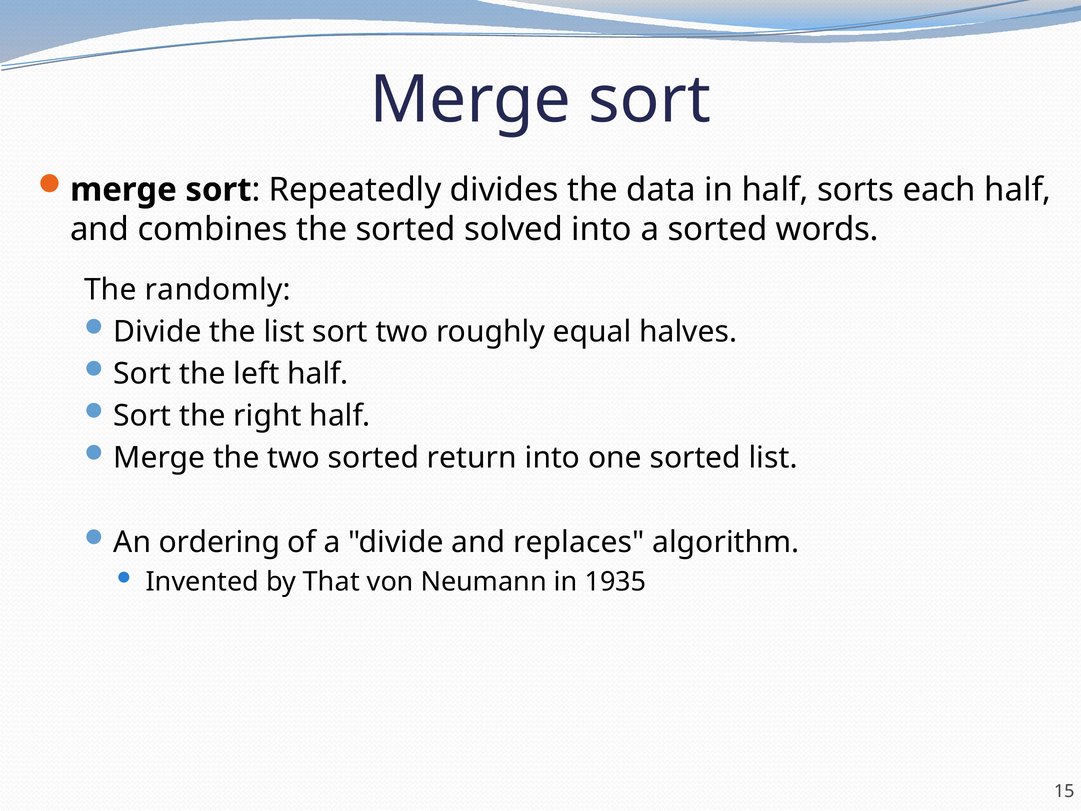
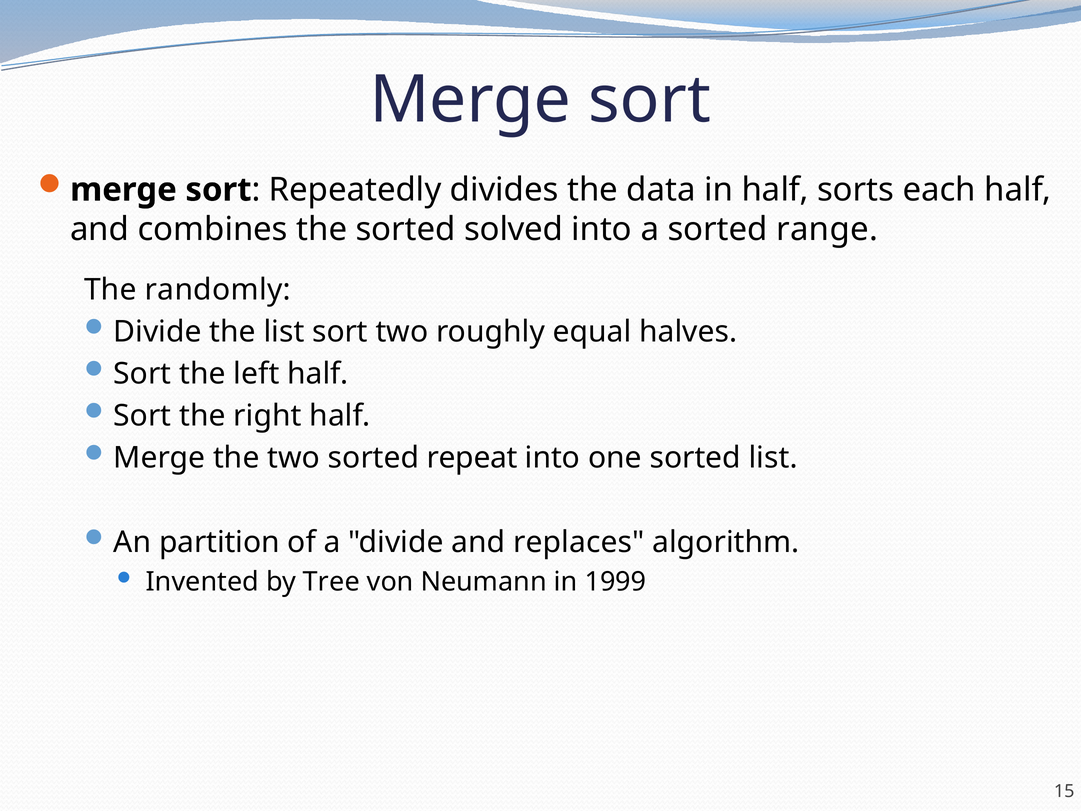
words: words -> range (827, 229)
return: return -> repeat (472, 458)
ordering: ordering -> partition (219, 542)
That: That -> Tree (331, 581)
1935: 1935 -> 1999 (615, 581)
